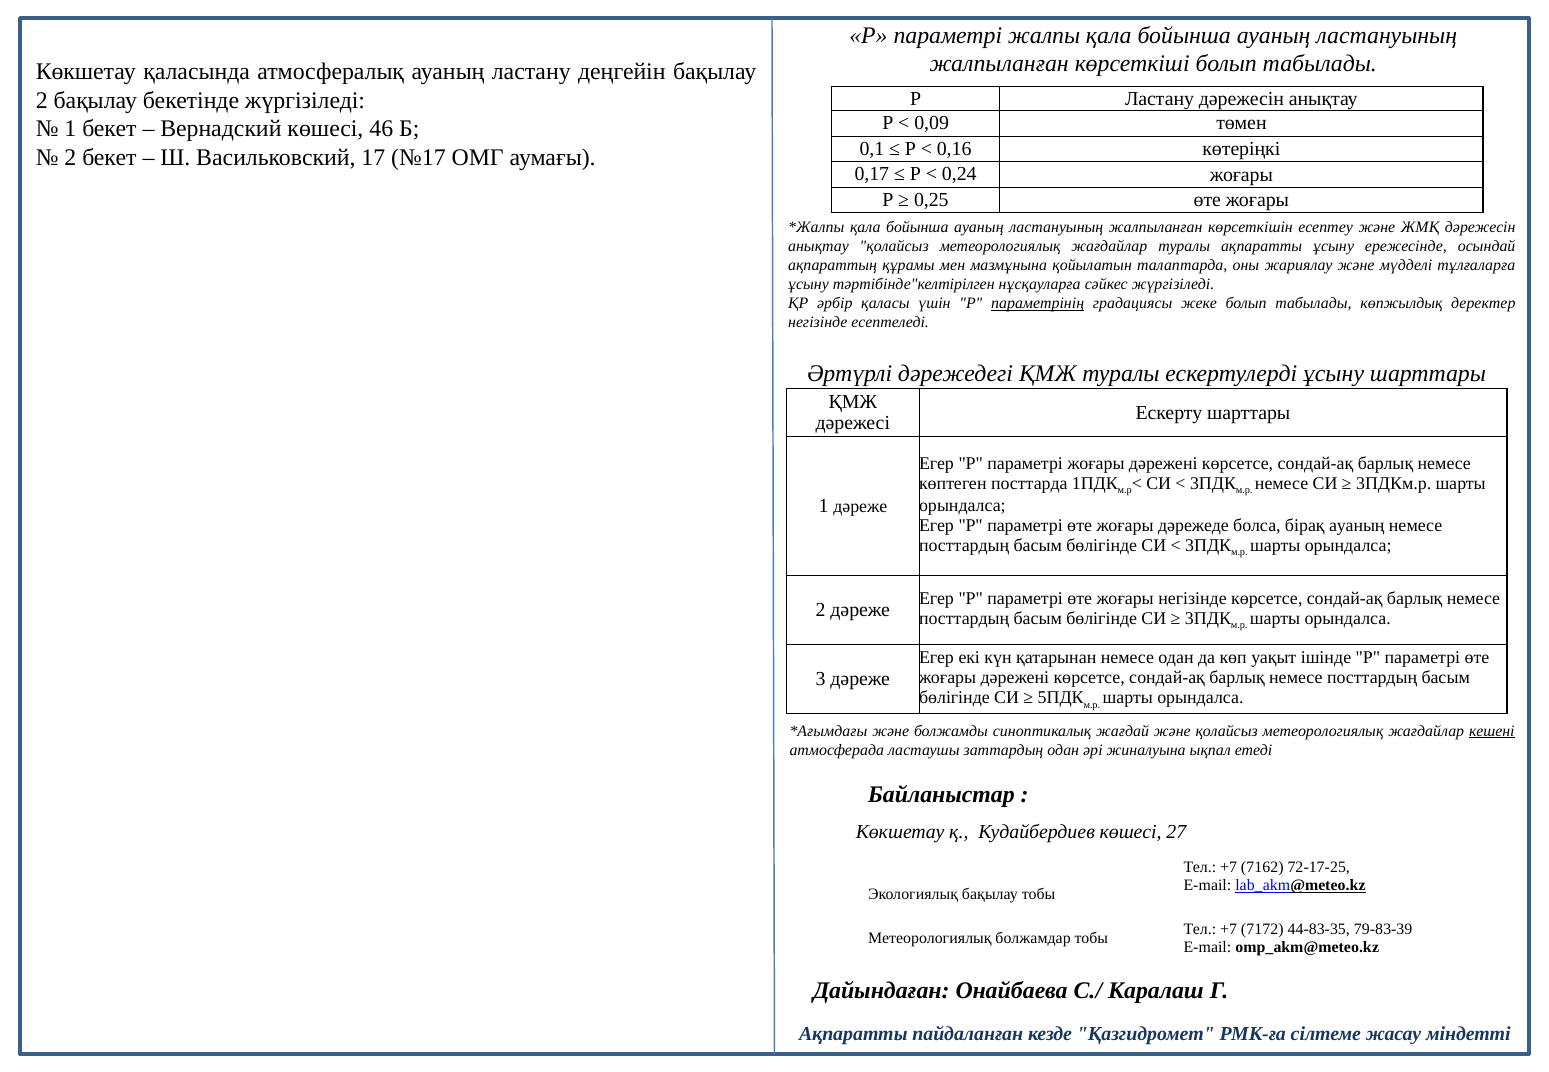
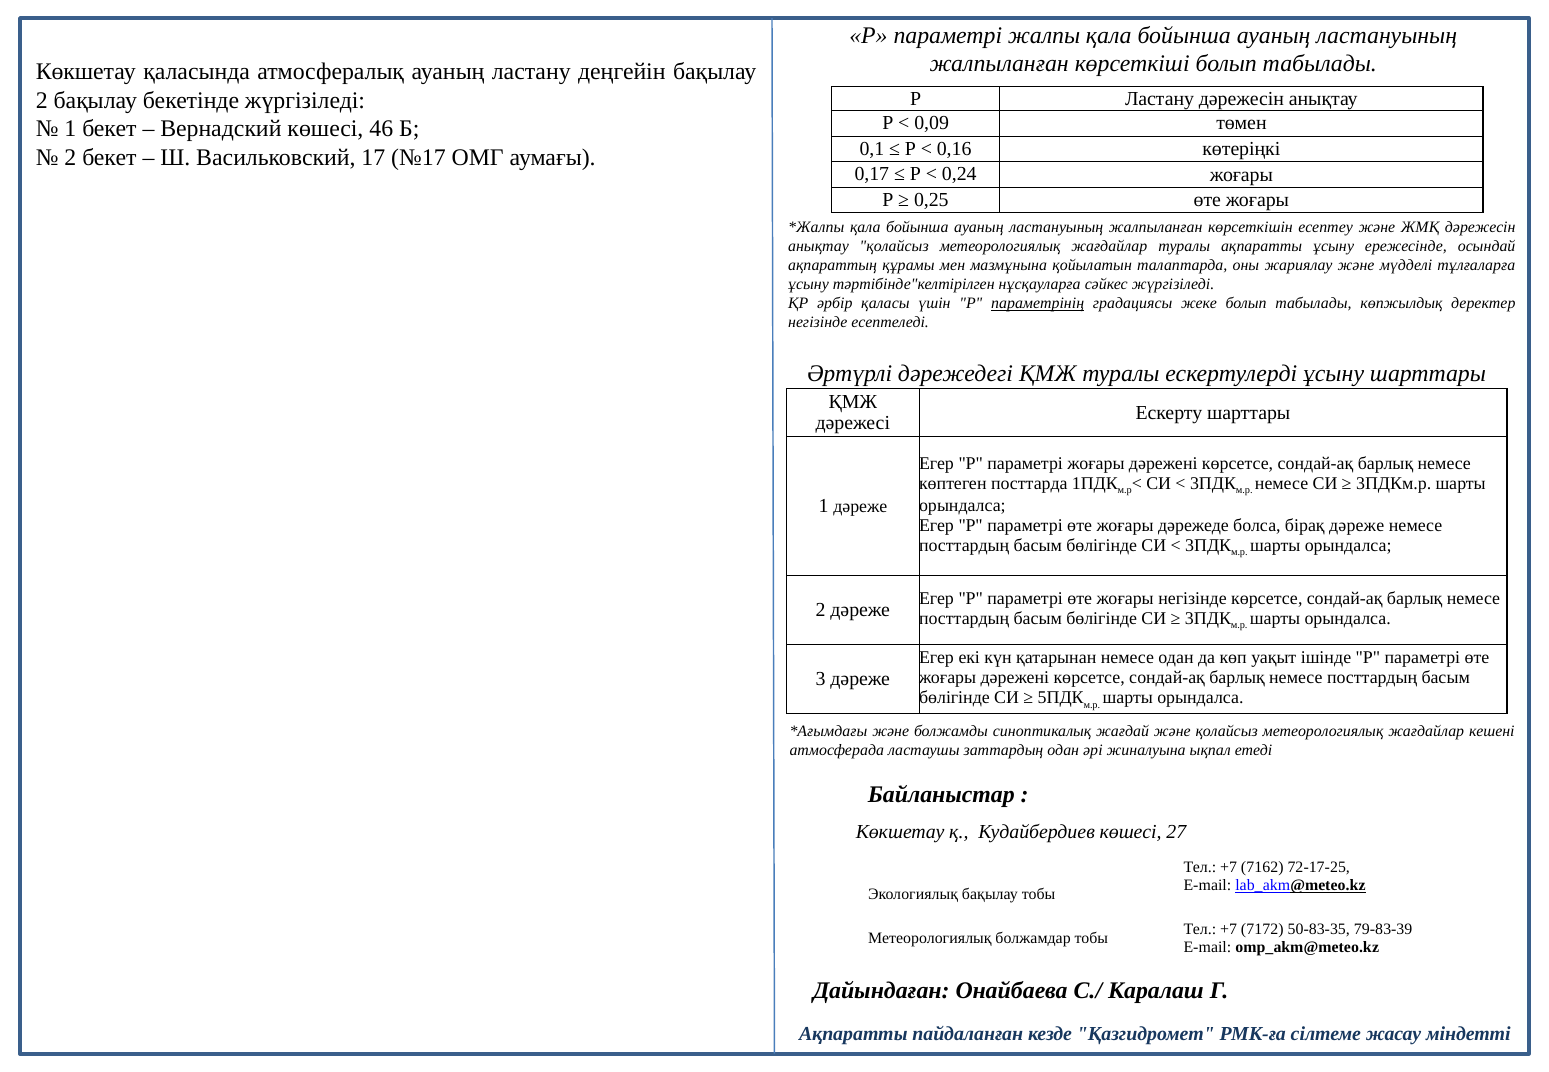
бірақ ауаның: ауаның -> дәреже (1357, 526)
кешені underline: present -> none (1492, 731)
44-83-35: 44-83-35 -> 50-83-35 (1319, 930)
